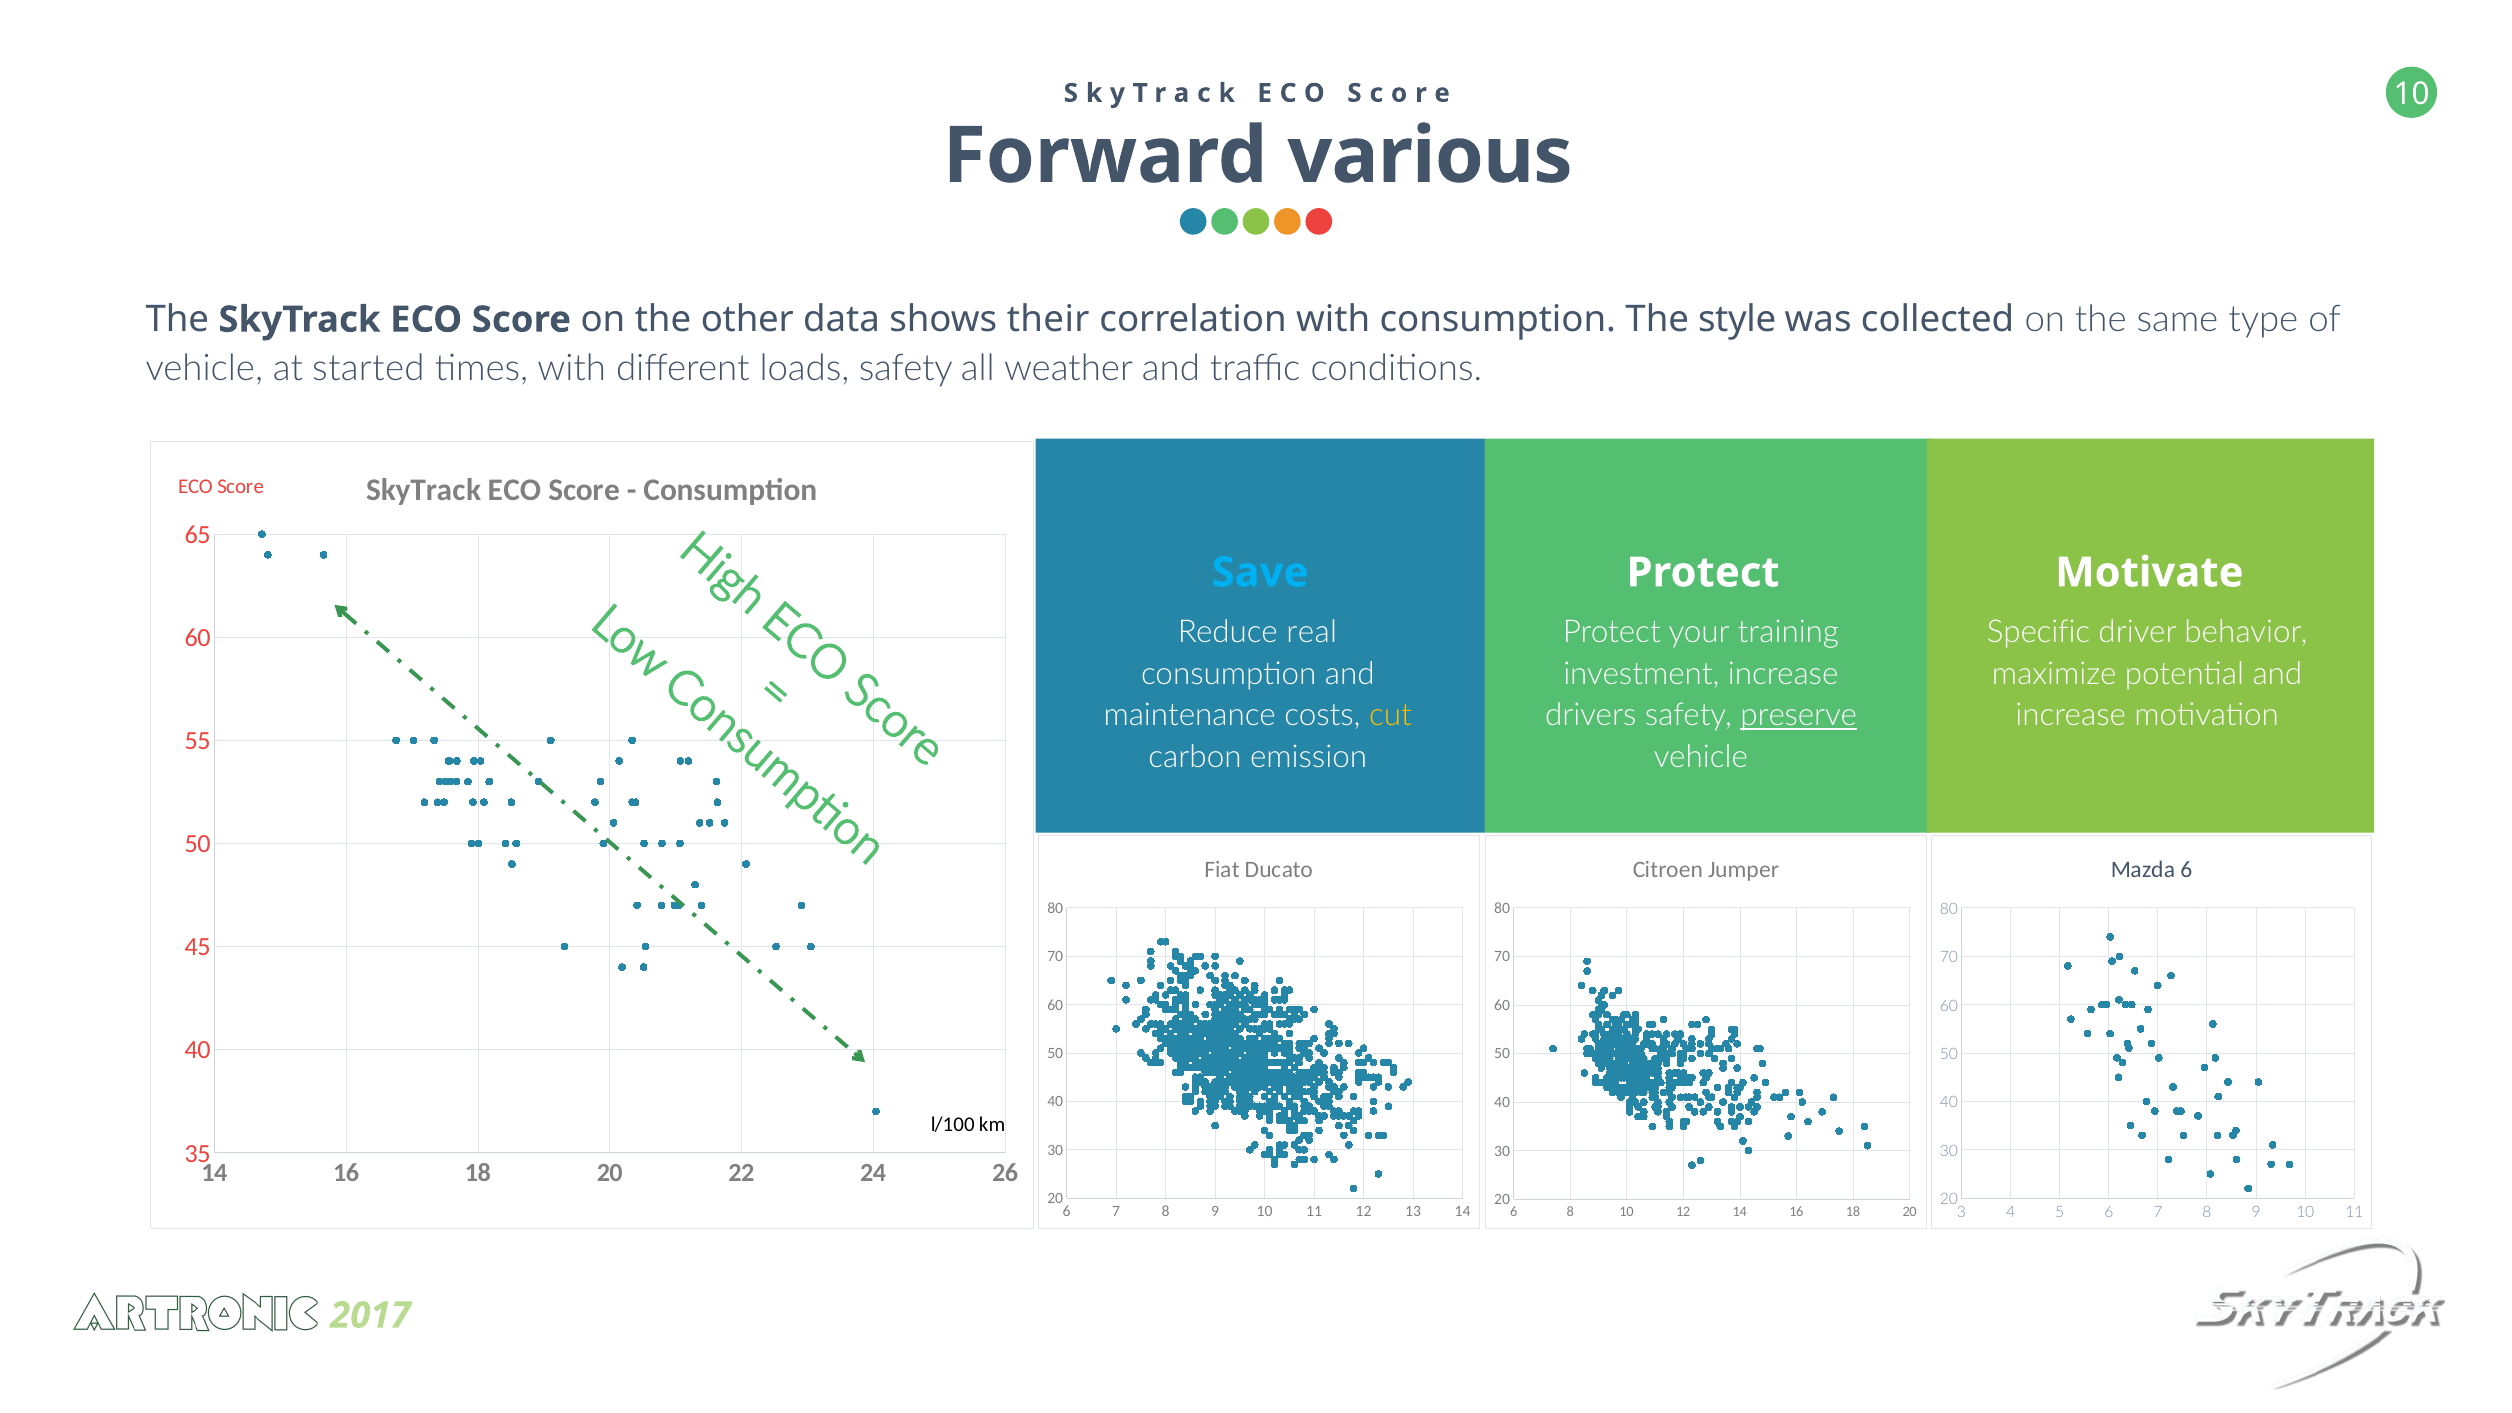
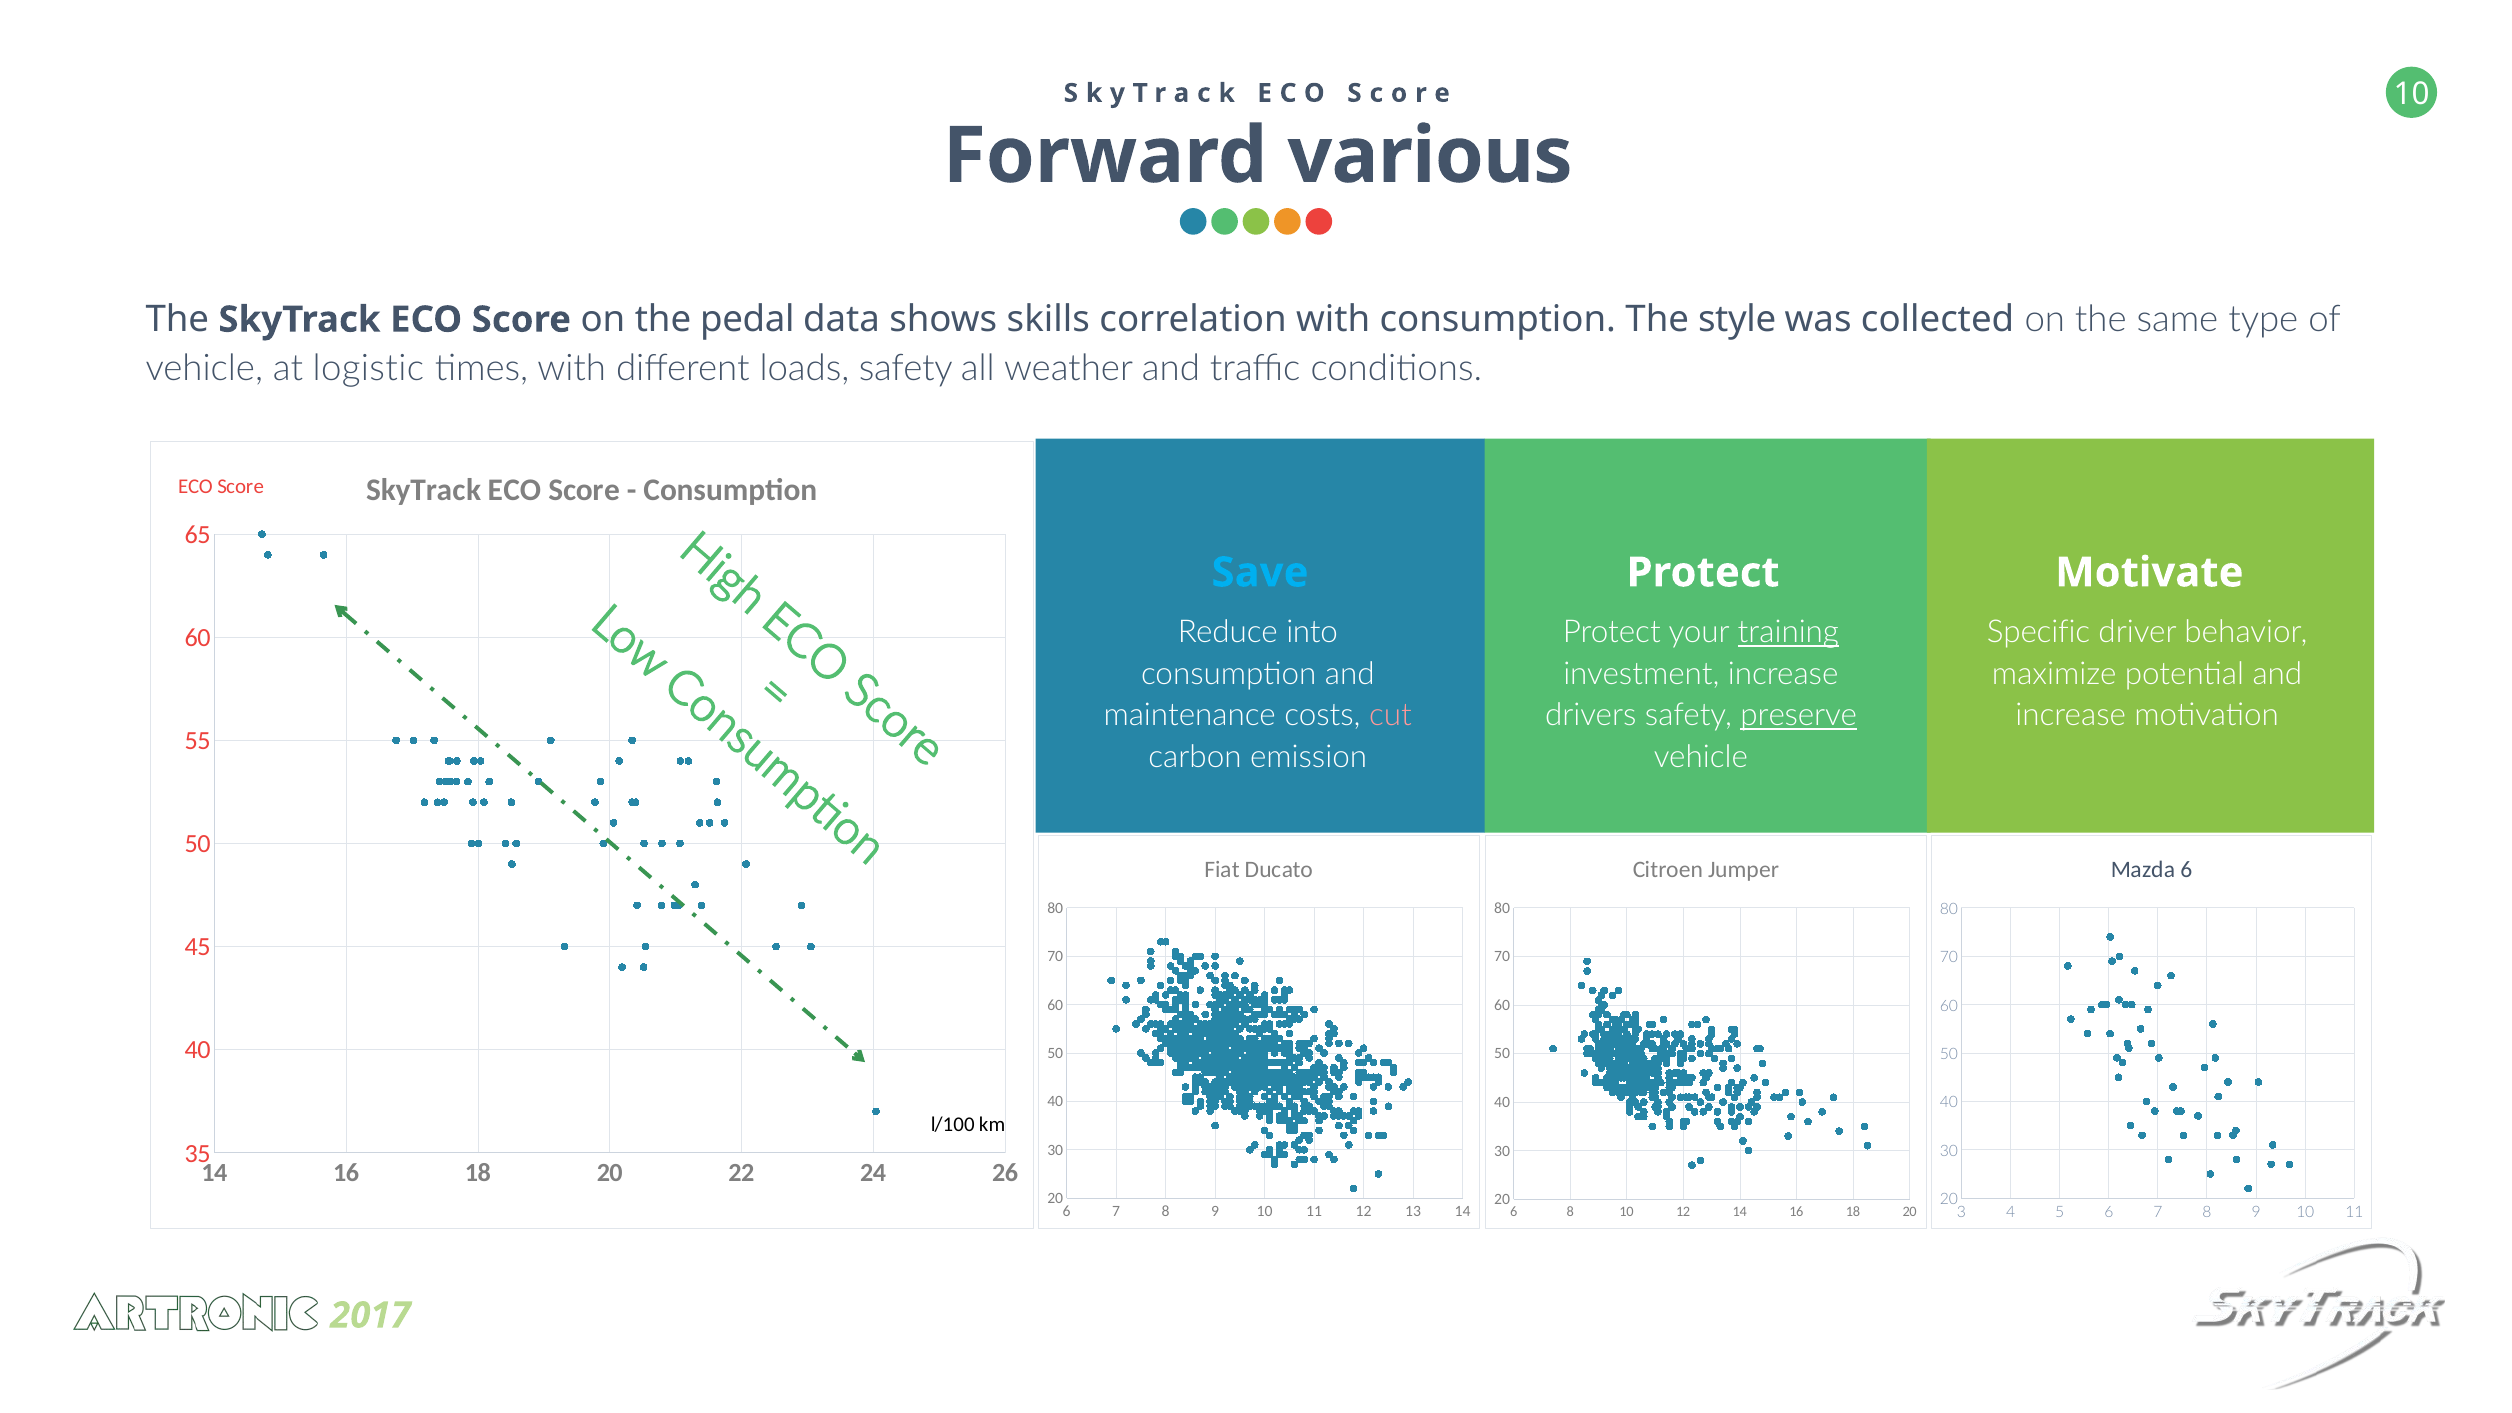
other: other -> pedal (747, 320)
their: their -> skills (1048, 320)
started: started -> logistic (368, 368)
real: real -> into (1312, 633)
training underline: none -> present (1788, 633)
cut colour: yellow -> pink (1391, 716)
